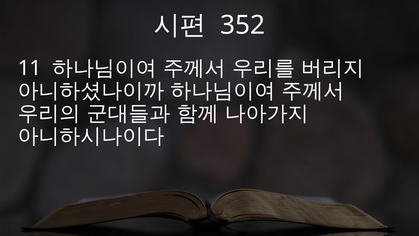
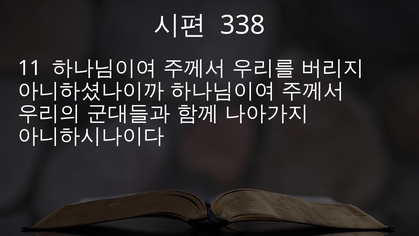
352: 352 -> 338 (243, 25)
